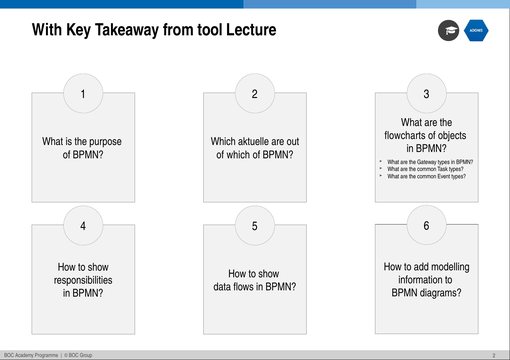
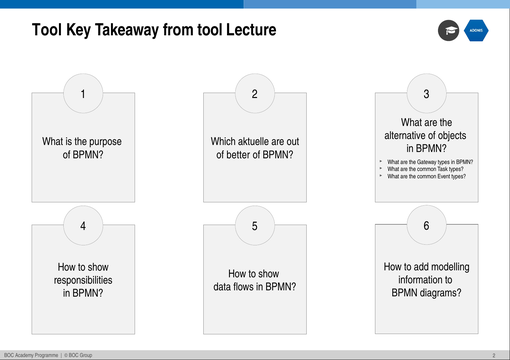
With: With -> Tool (47, 30)
flowcharts: flowcharts -> alternative (405, 136)
of which: which -> better (238, 155)
